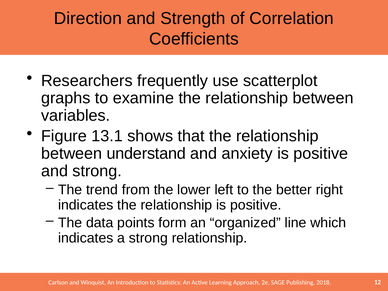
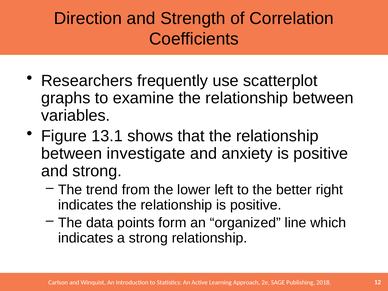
understand: understand -> investigate (146, 154)
